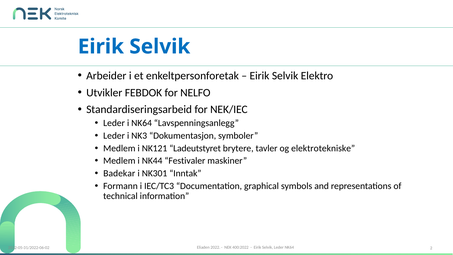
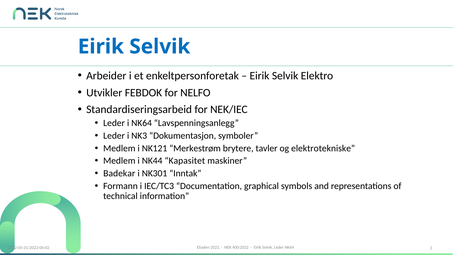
Ladeutstyret: Ladeutstyret -> Merkestrøm (195, 148)
Festivaler: Festivaler -> Kapasitet (185, 161)
